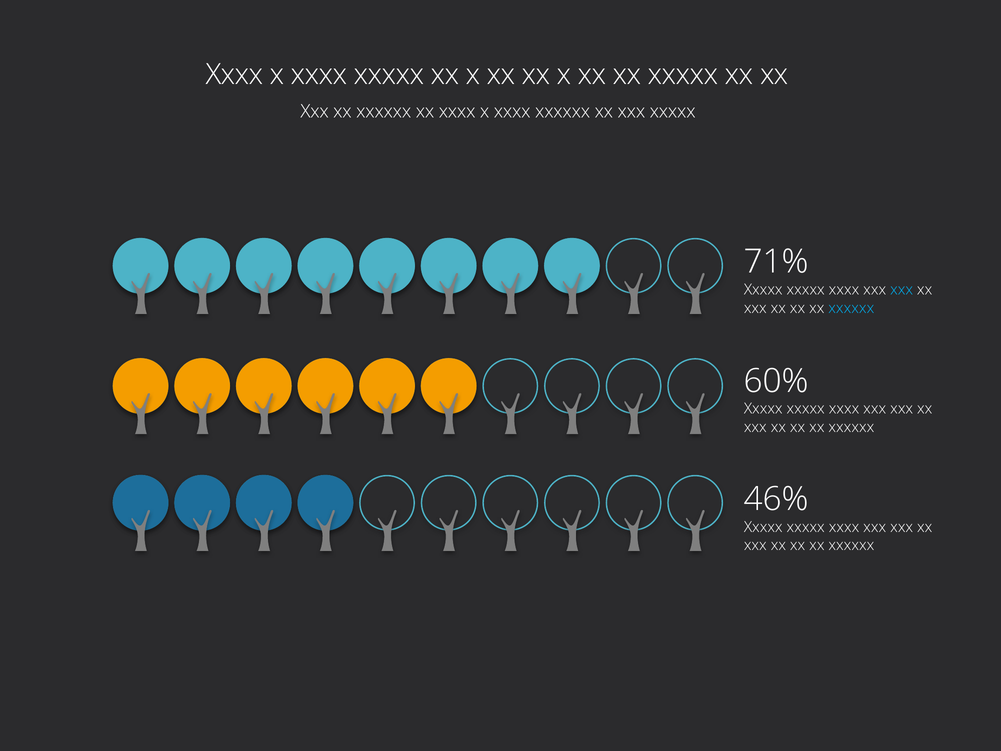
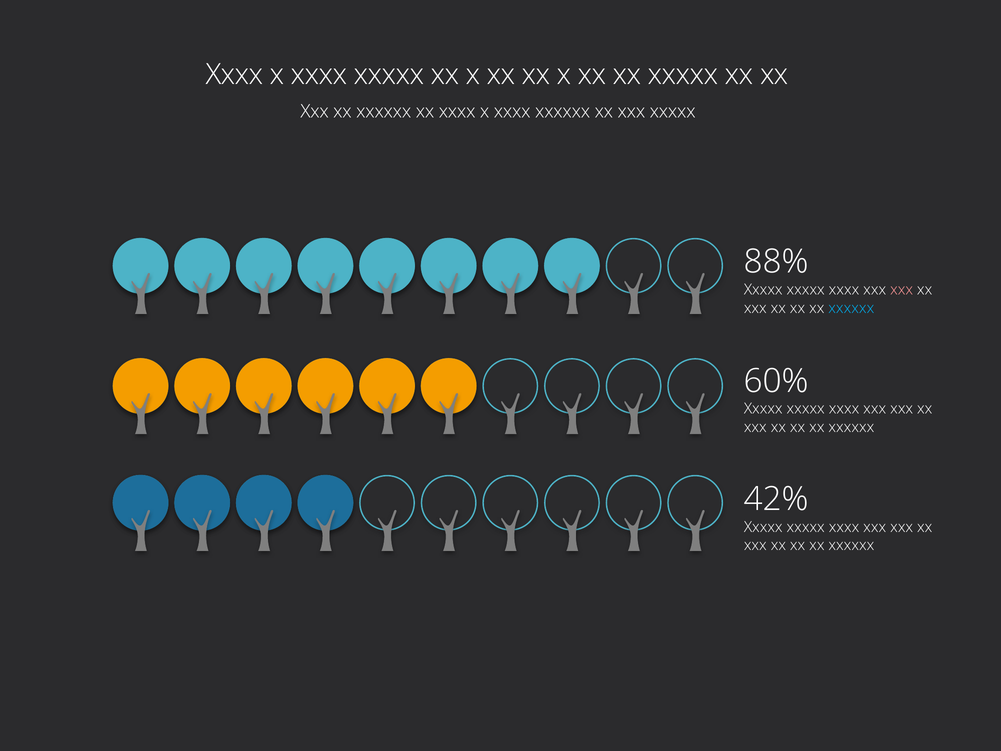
71%: 71% -> 88% (776, 262)
xxx colour: light blue -> pink (902, 290)
46%: 46% -> 42% (776, 499)
